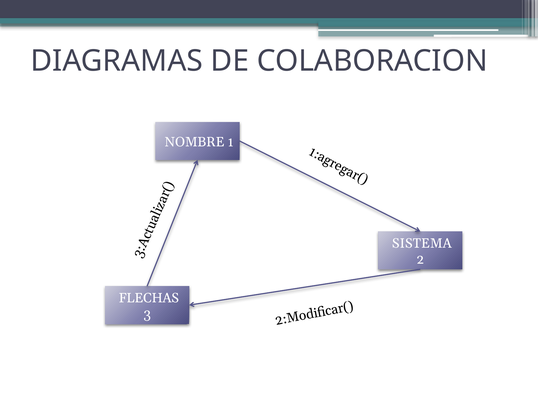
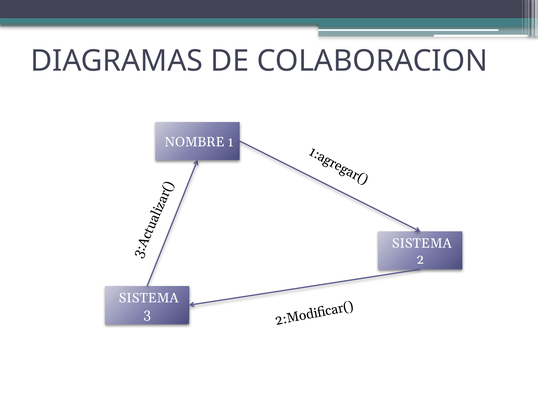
FLECHAS: FLECHAS -> SISTEMA (149, 298)
